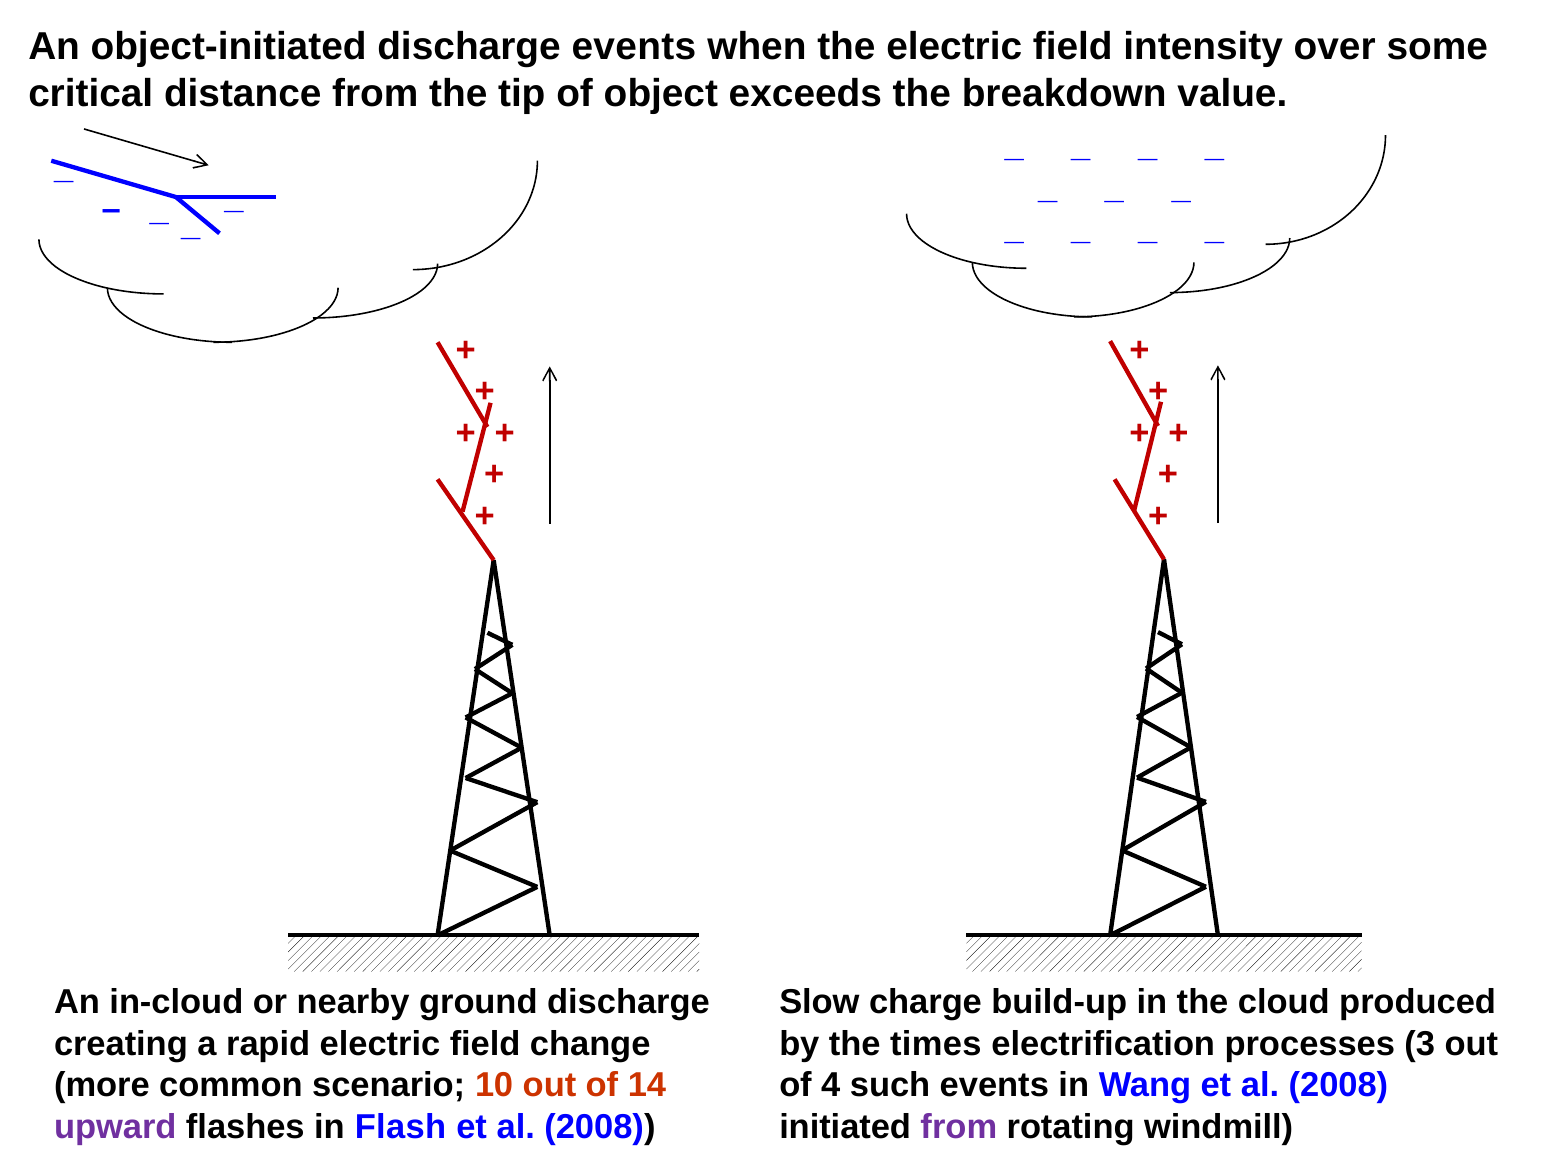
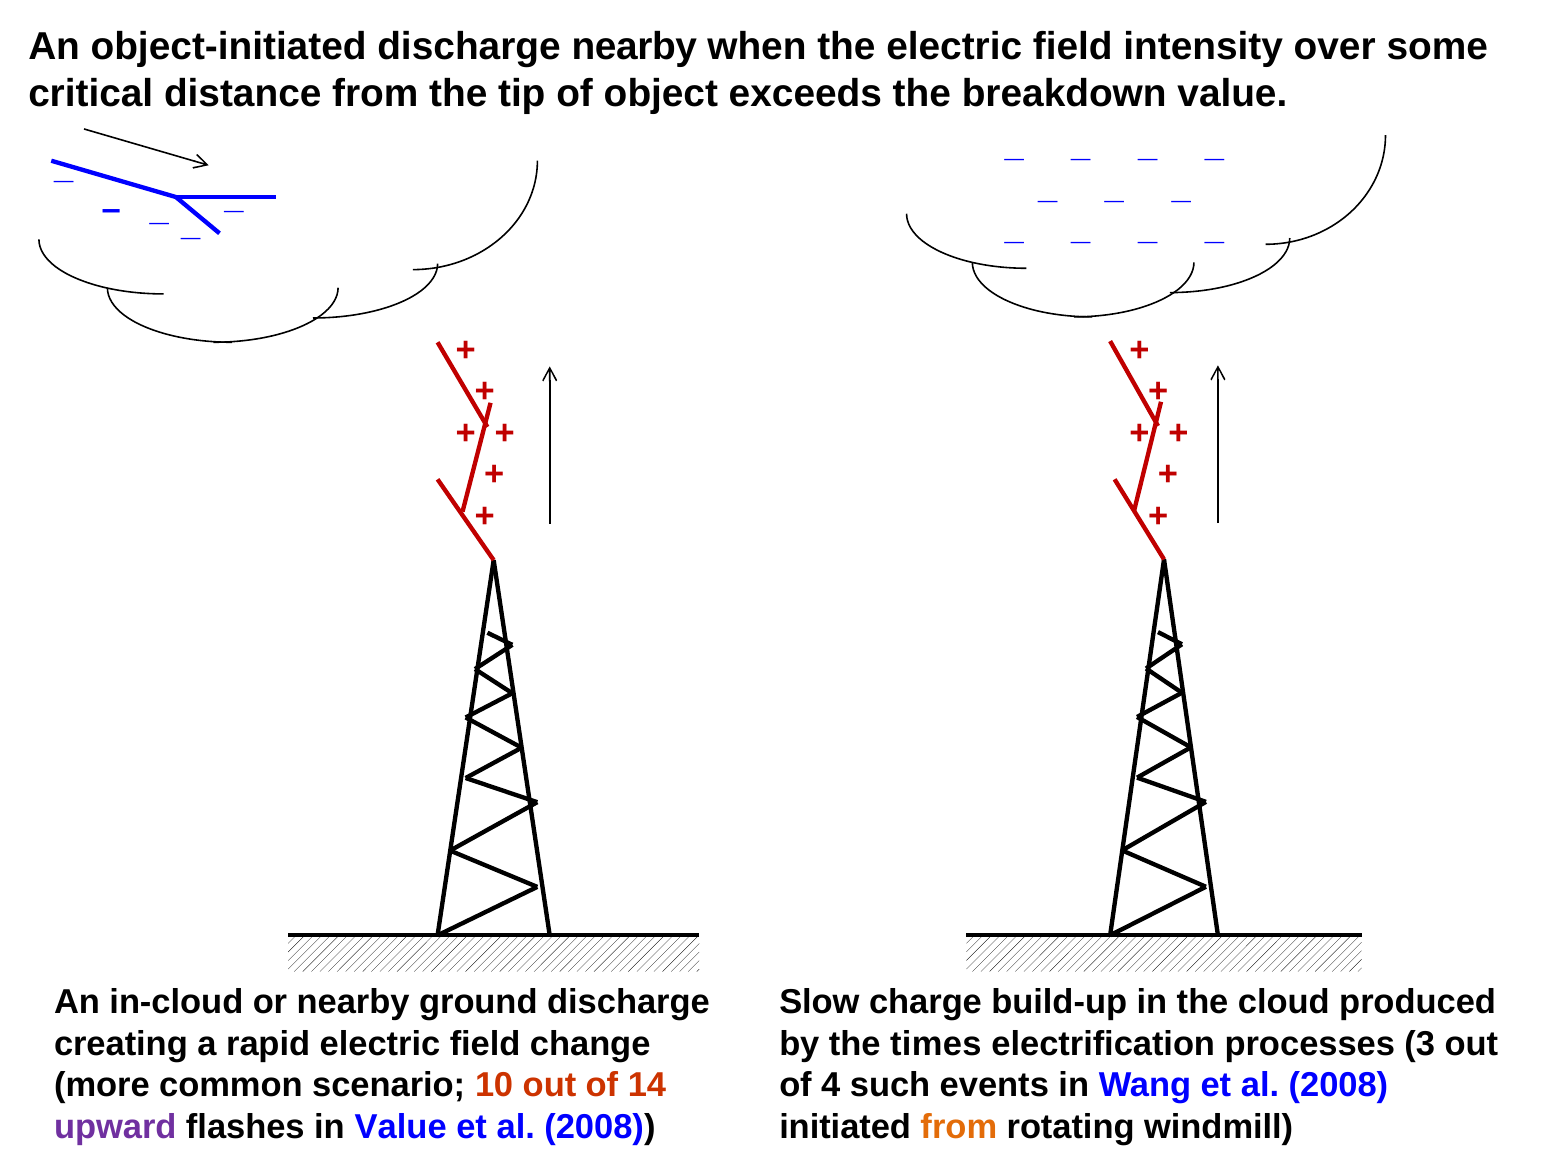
discharge events: events -> nearby (634, 47)
in Flash: Flash -> Value (401, 1126)
from colour: purple -> orange (959, 1126)
